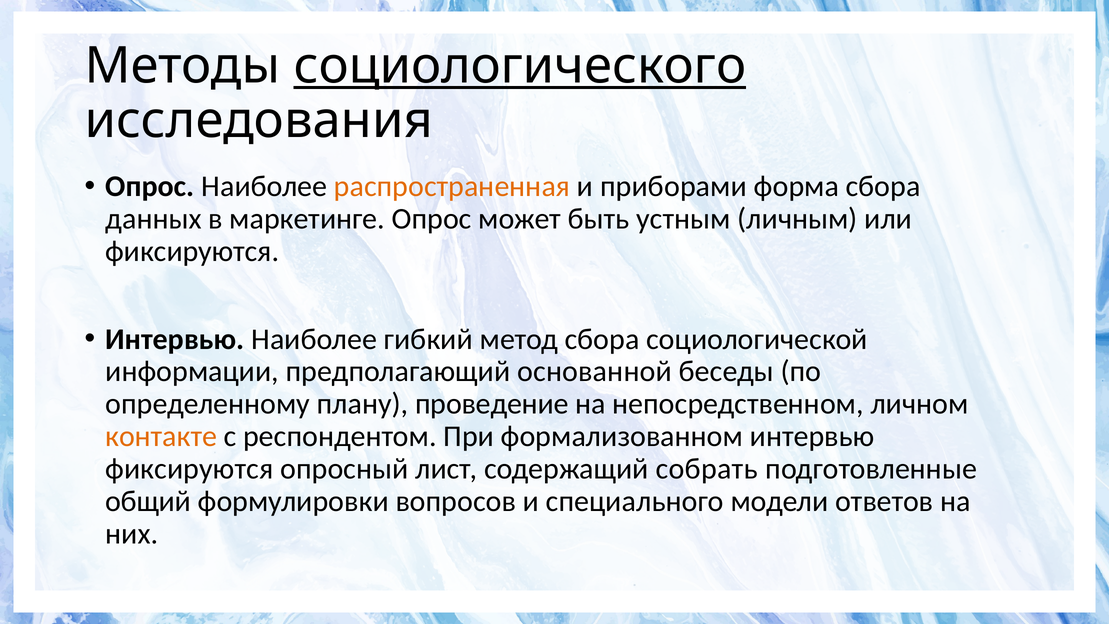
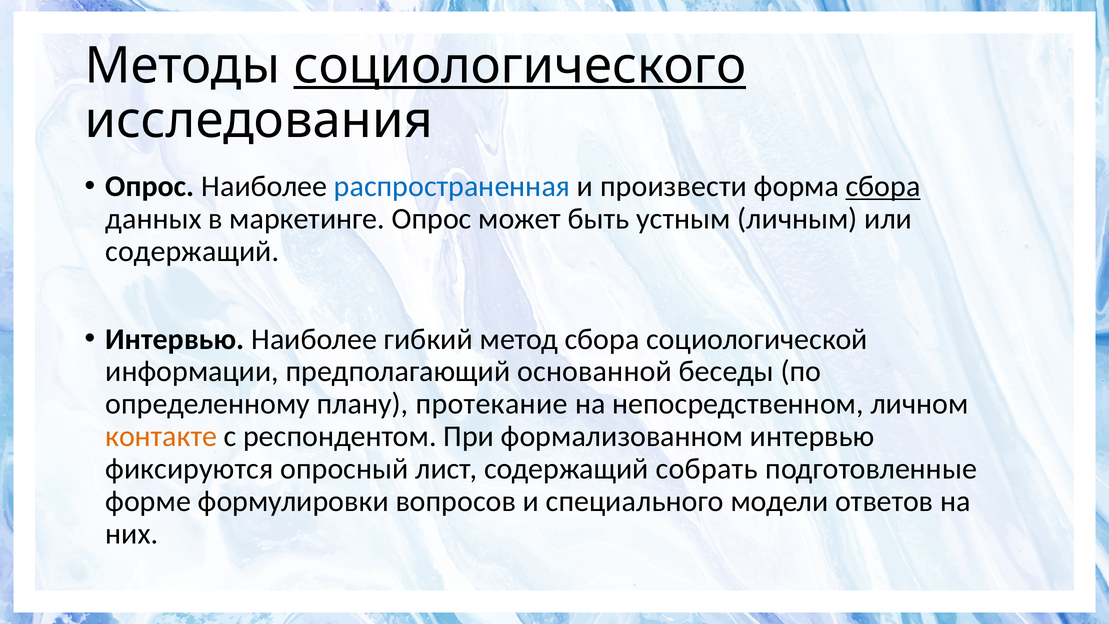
распространенная colour: orange -> blue (452, 186)
приборами: приборами -> произвести (674, 186)
сбора underline: none -> present (883, 186)
фиксируются: фиксируются -> содержащий (192, 251)
проведение: проведение -> протекание (492, 404)
общий: общий -> форме (148, 501)
